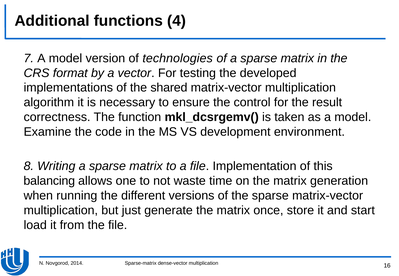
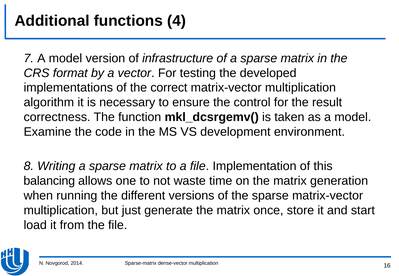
technologies: technologies -> infrastructure (178, 58)
shared: shared -> correct (169, 88)
